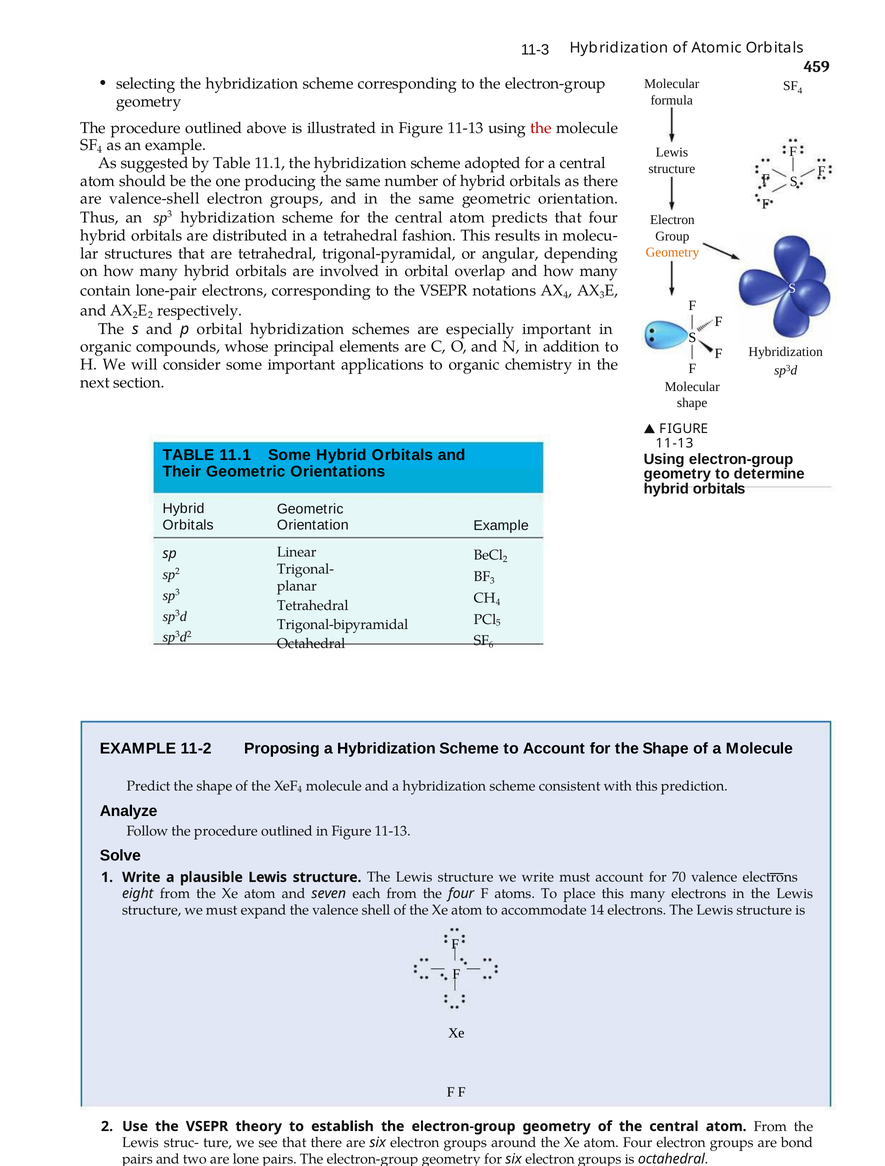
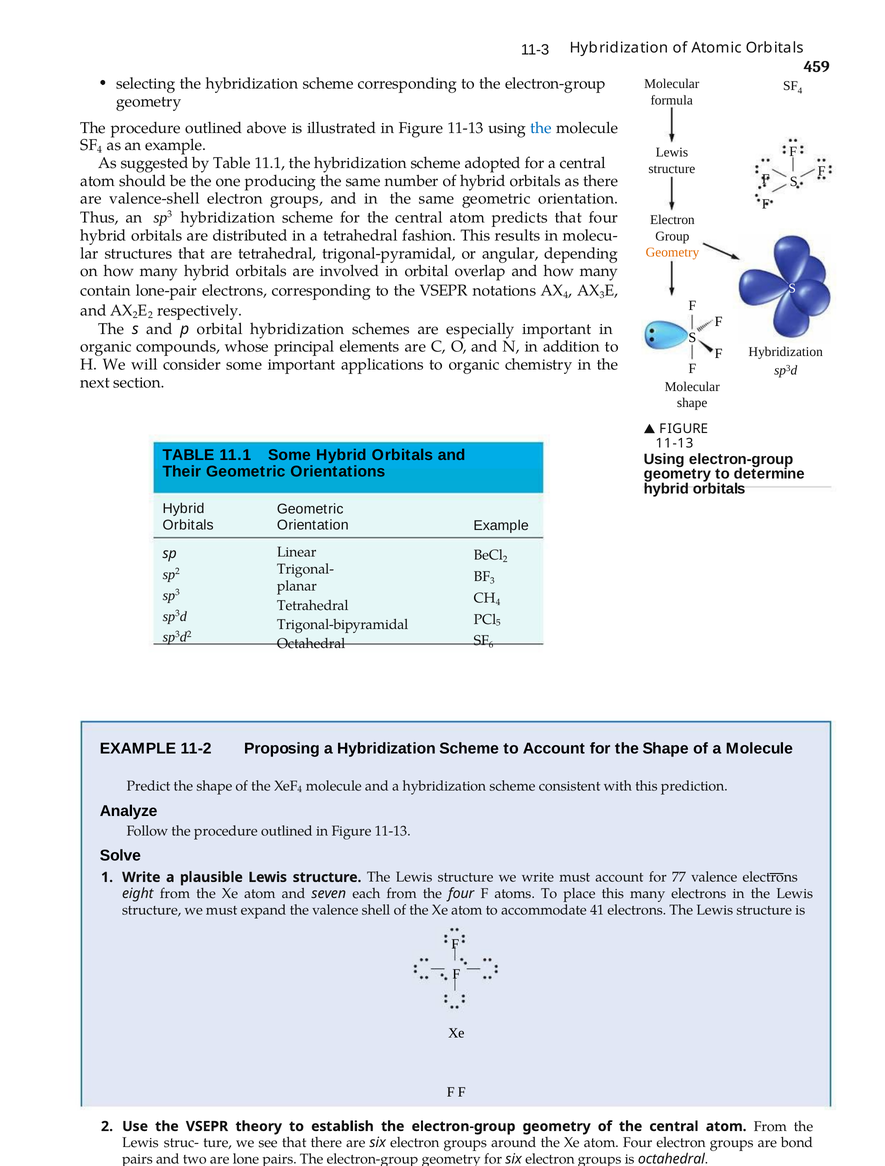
the colour: red -> blue (541, 128)
70: 70 -> 77 (679, 878)
14: 14 -> 41 (597, 911)
